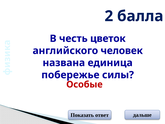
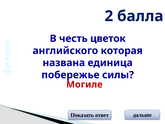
человек: человек -> которая (122, 51)
Особые: Особые -> Могиле (84, 84)
